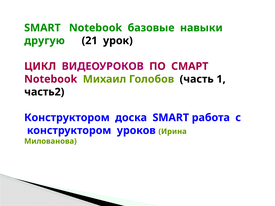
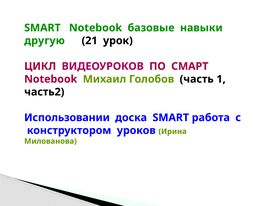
Конструктором: Конструктором -> Использовании (67, 118)
